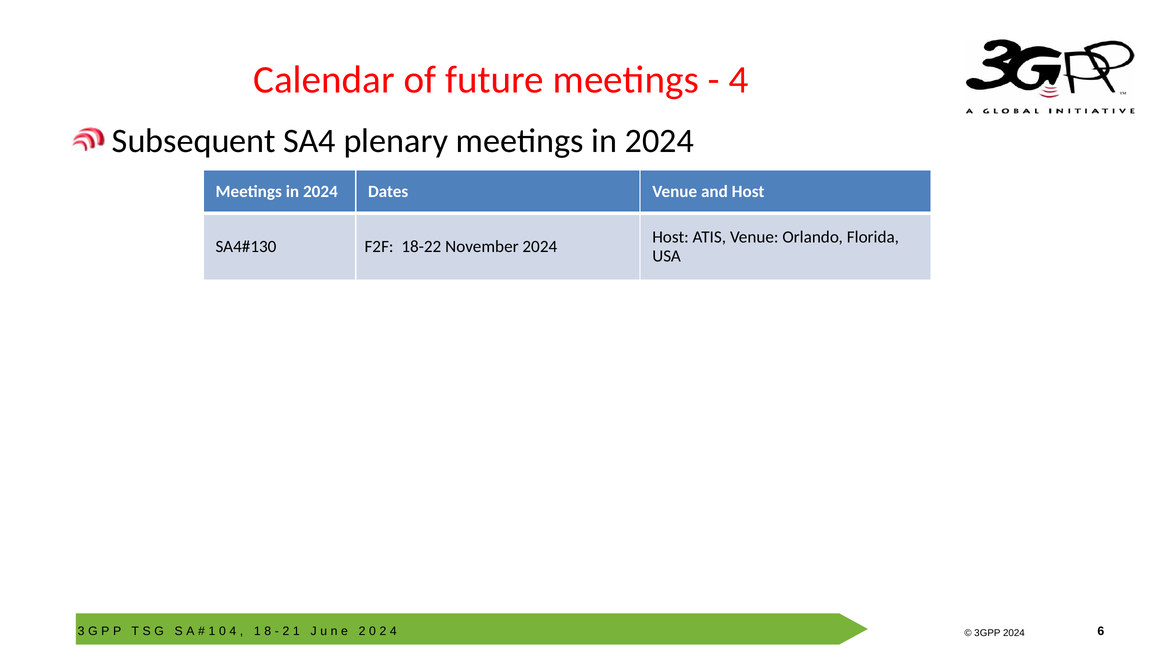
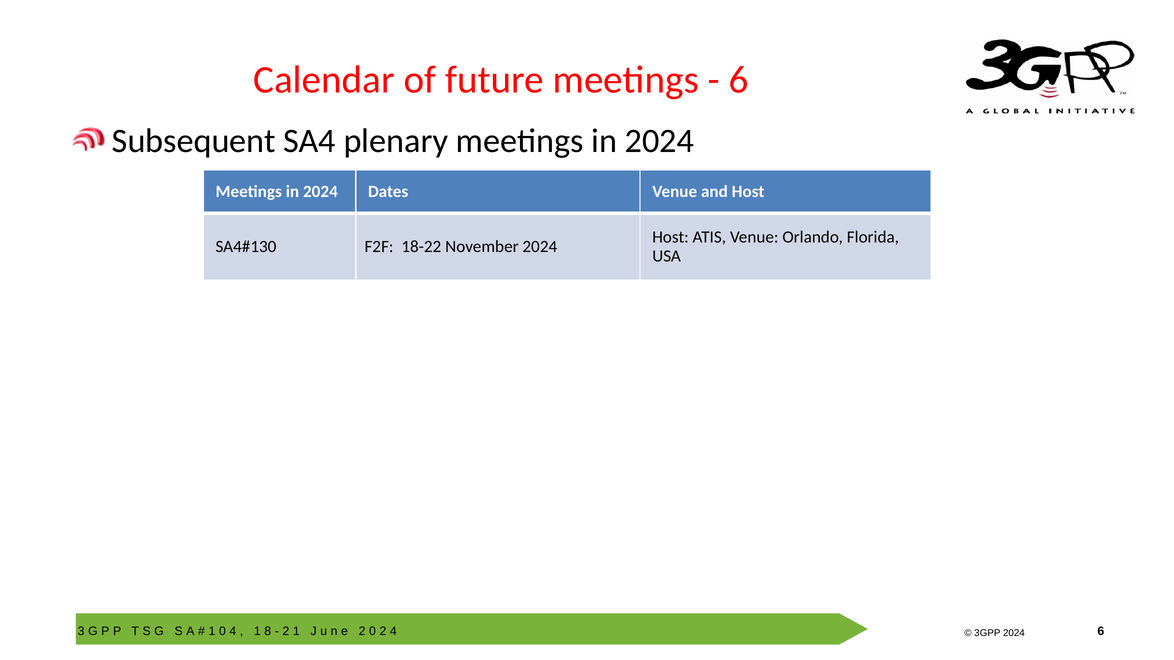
4: 4 -> 6 (738, 80)
